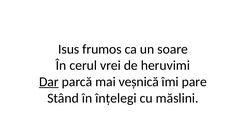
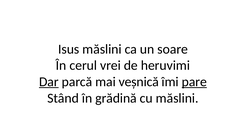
Isus frumos: frumos -> măslini (102, 49)
pare underline: none -> present (194, 82)
înțelegi: înțelegi -> grădină (116, 98)
